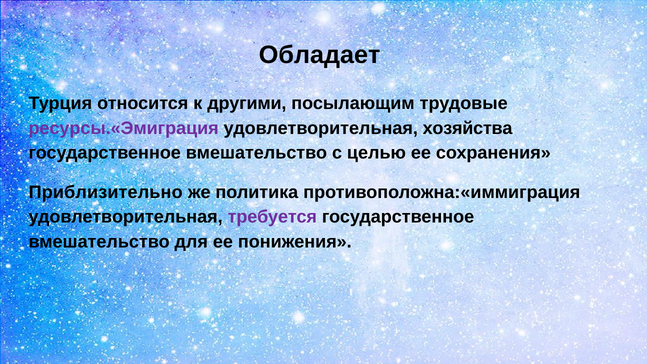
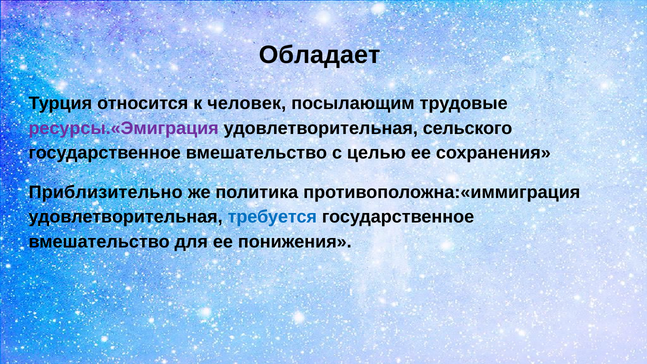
другими: другими -> человек (247, 103)
хозяйства: хозяйства -> сельского (468, 128)
требуется colour: purple -> blue (272, 217)
